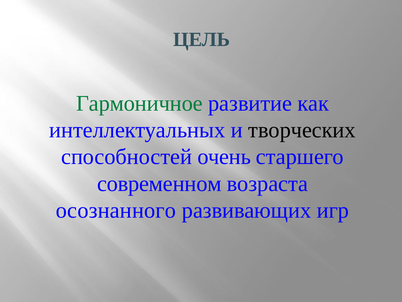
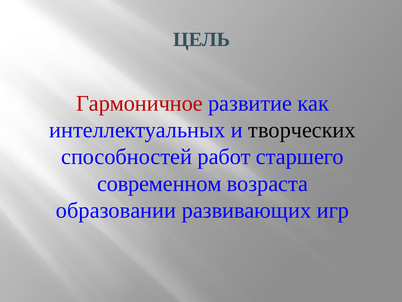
Гармоничное colour: green -> red (139, 103)
очень: очень -> работ (224, 157)
осознанного: осознанного -> образовании (116, 210)
